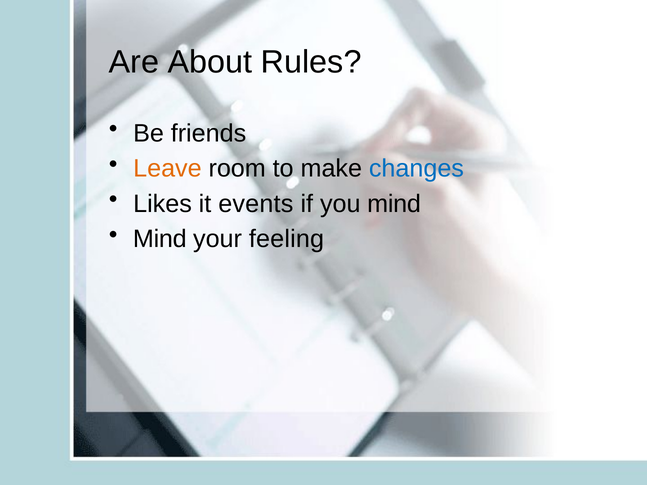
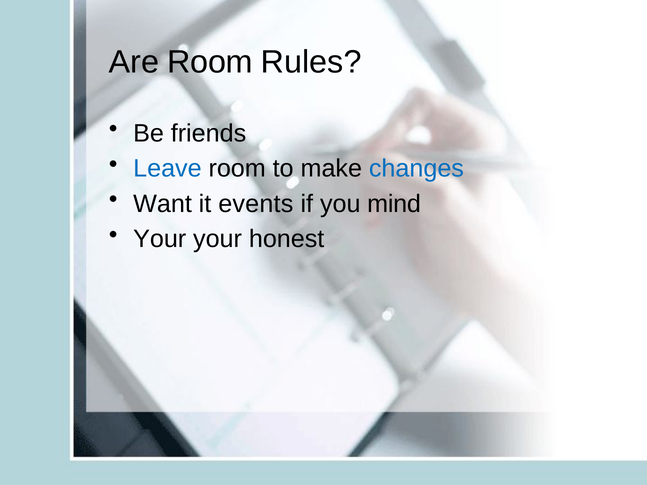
Are About: About -> Room (210, 62)
Leave colour: orange -> blue (167, 169)
Likes: Likes -> Want (163, 204)
Mind: Mind -> Your (160, 239)
feeling: feeling -> honest (287, 239)
